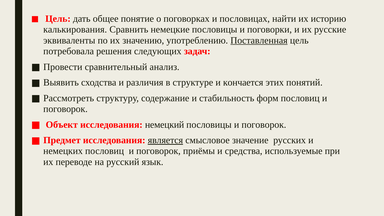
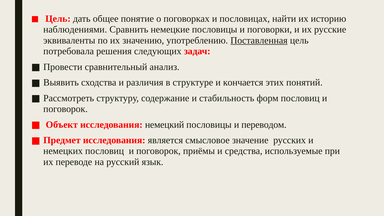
калькирования: калькирования -> наблюдениями (75, 30)
пословицы и поговорок: поговорок -> переводом (264, 125)
является underline: present -> none (165, 140)
